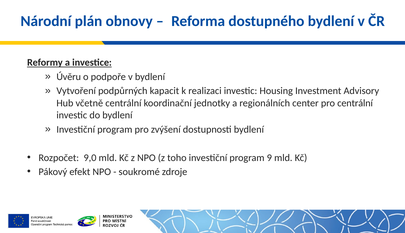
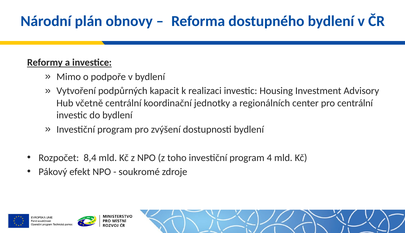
Úvěru: Úvěru -> Mimo (69, 77)
9,0: 9,0 -> 8,4 (90, 158)
9: 9 -> 4 (269, 158)
